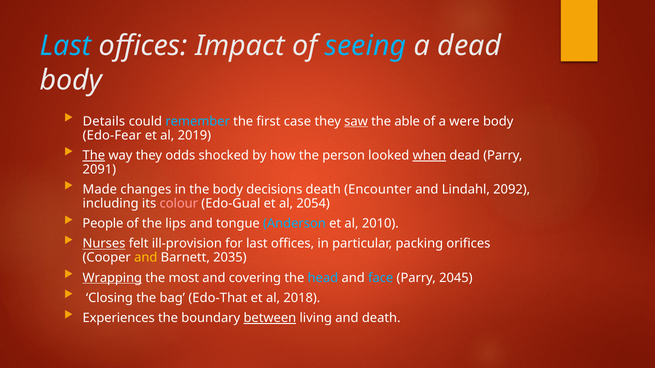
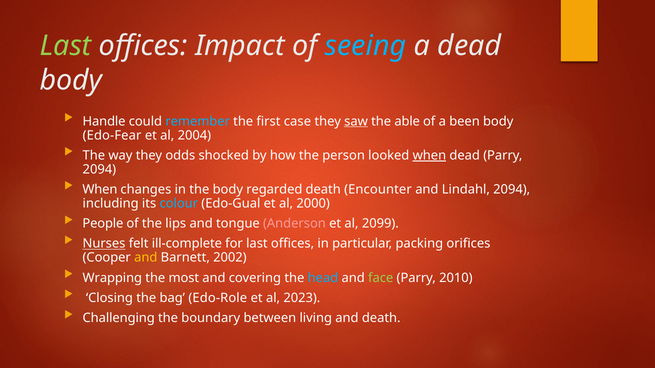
Last colour: light blue -> light green (66, 46)
Details: Details -> Handle (104, 121)
were: were -> been (465, 121)
2019: 2019 -> 2004 (194, 135)
The underline: present -> none (94, 156)
2091: 2091 -> 2094 (99, 170)
Made: Made -> When (100, 190)
decisions: decisions -> regarded (274, 190)
Lindahl 2092: 2092 -> 2094 (512, 190)
colour colour: pink -> light blue (179, 204)
2054: 2054 -> 2000 (313, 204)
Anderson colour: light blue -> pink (294, 224)
2010: 2010 -> 2099 (380, 224)
ill-provision: ill-provision -> ill-complete (187, 244)
2035: 2035 -> 2002 (230, 258)
Wrapping underline: present -> none (112, 278)
face colour: light blue -> light green (381, 278)
2045: 2045 -> 2010 (456, 278)
Edo-That: Edo-That -> Edo-Role (218, 298)
2018: 2018 -> 2023 (302, 298)
Experiences: Experiences -> Challenging (119, 318)
between underline: present -> none (270, 318)
